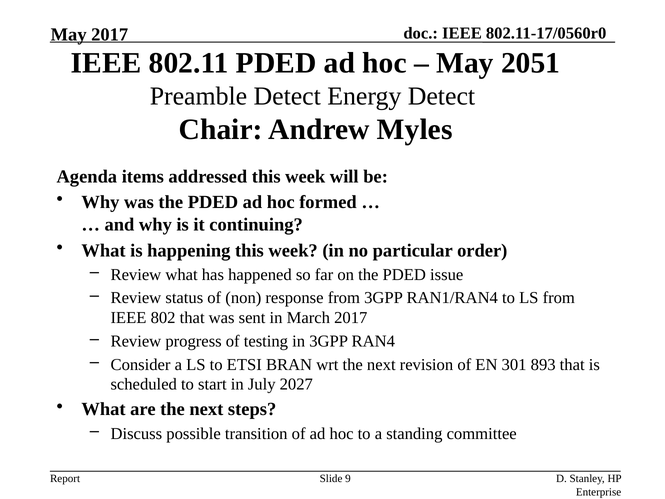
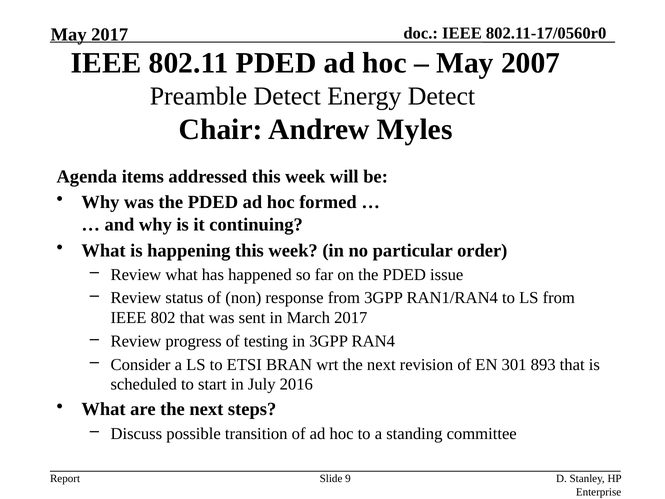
2051: 2051 -> 2007 (531, 63)
2027: 2027 -> 2016 (296, 384)
